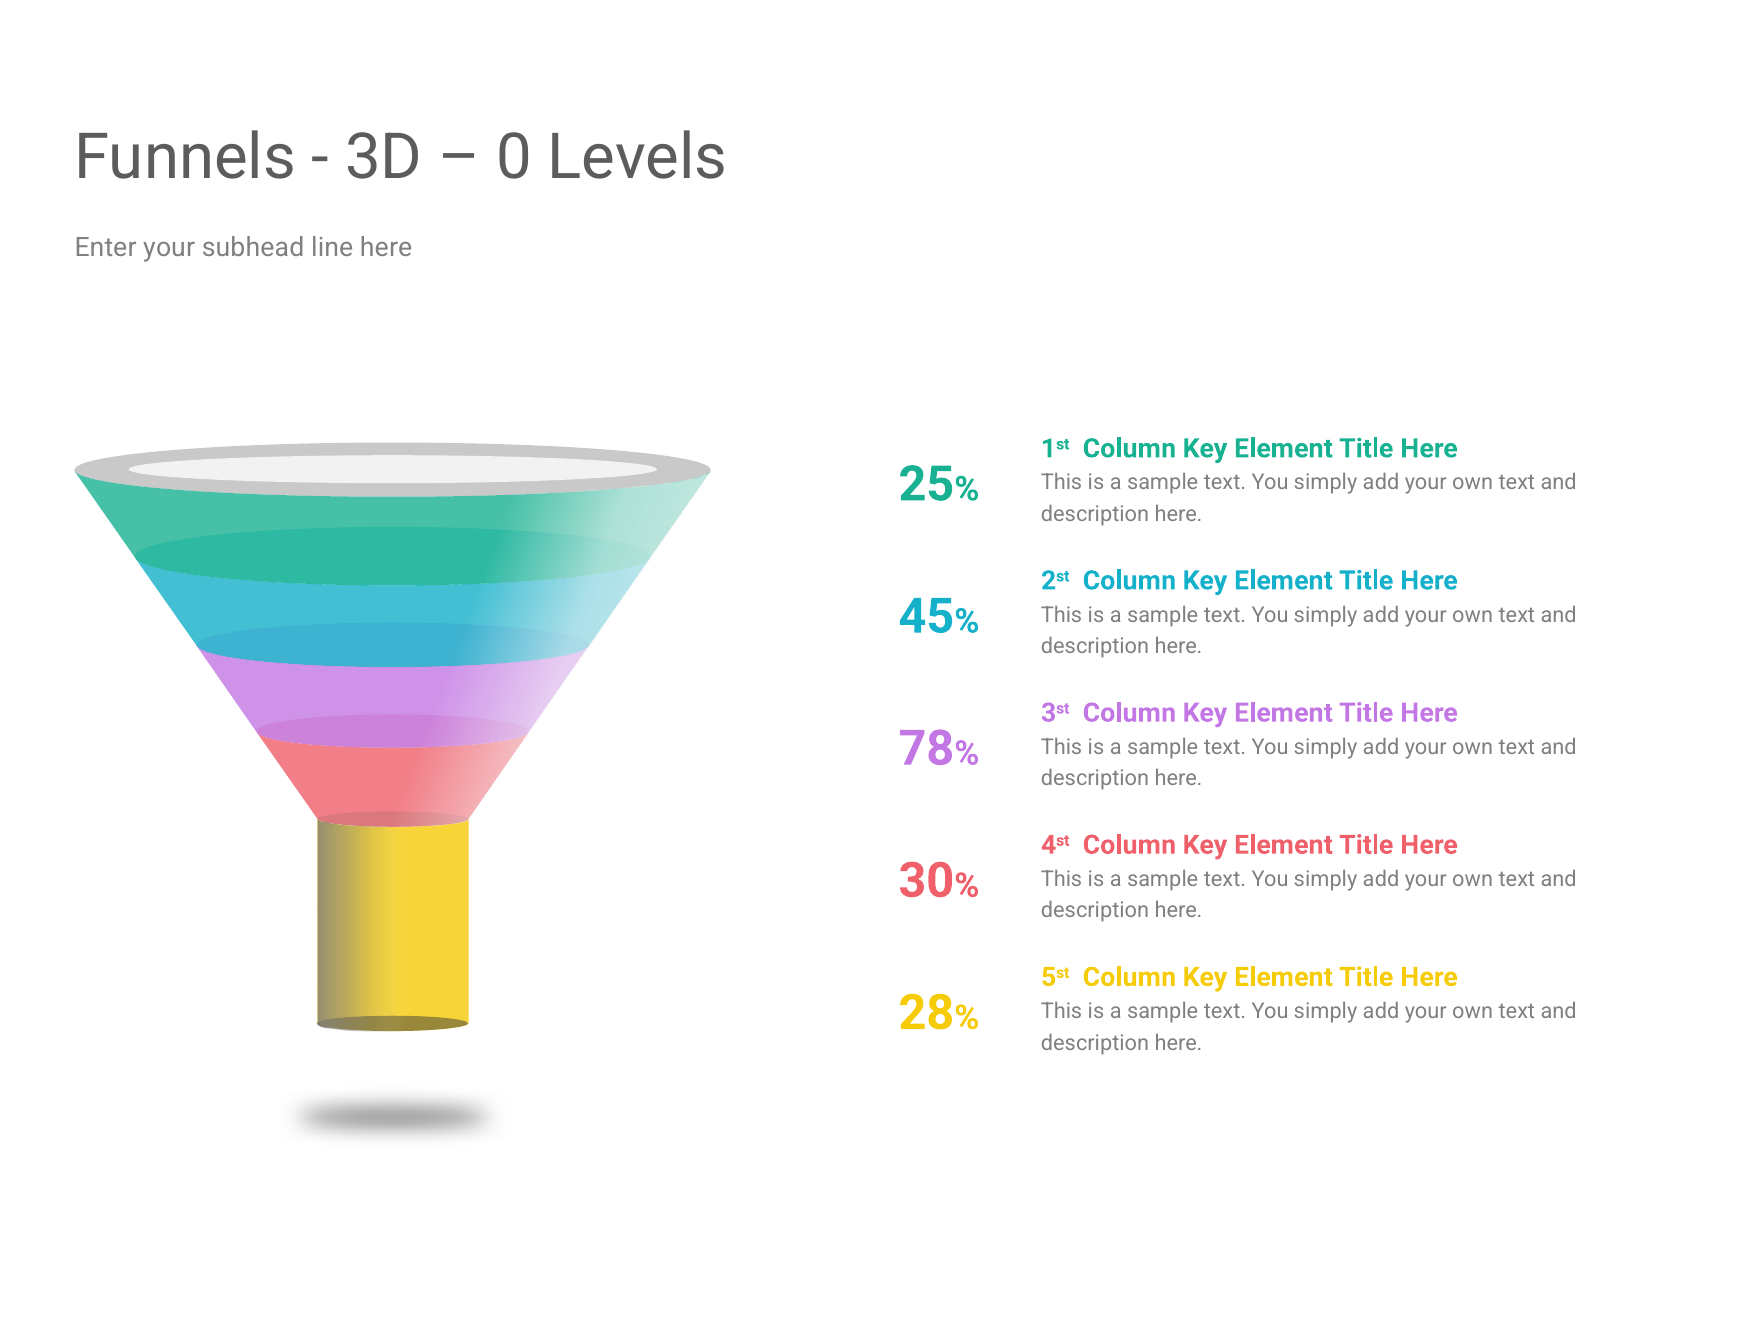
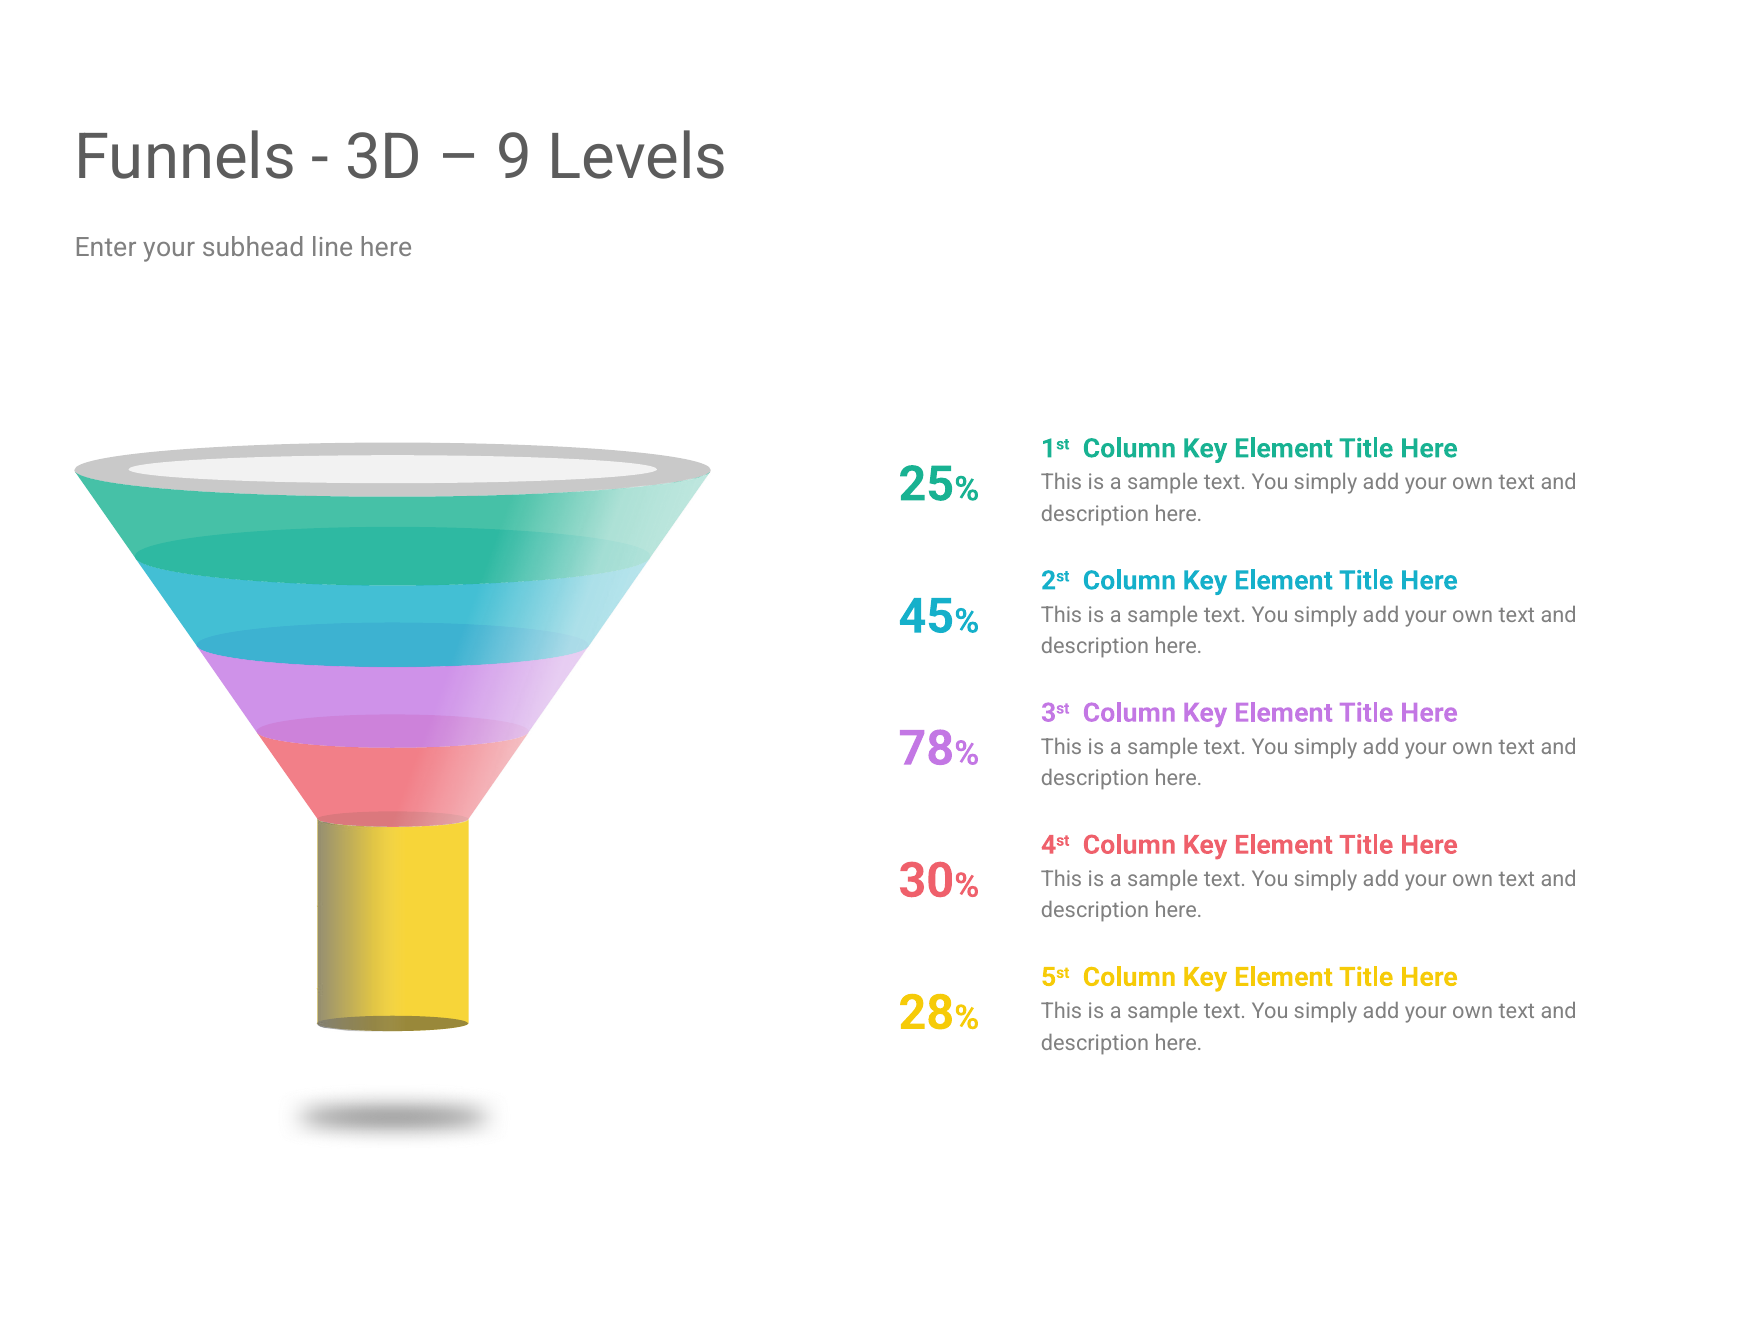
0: 0 -> 9 (514, 158)
